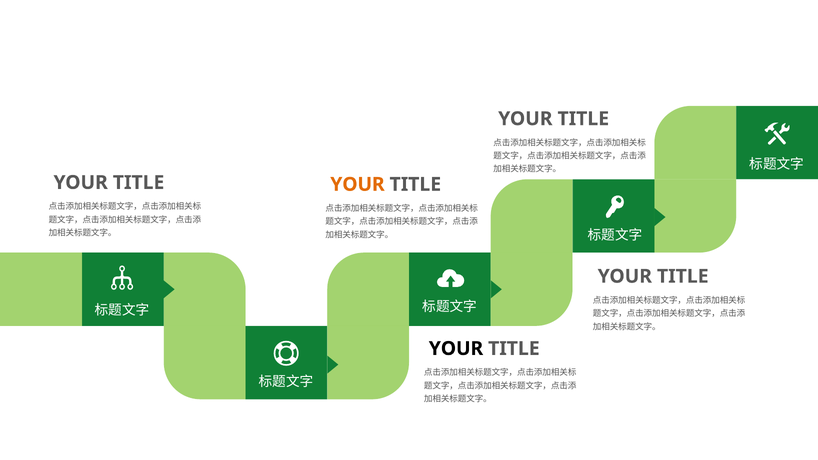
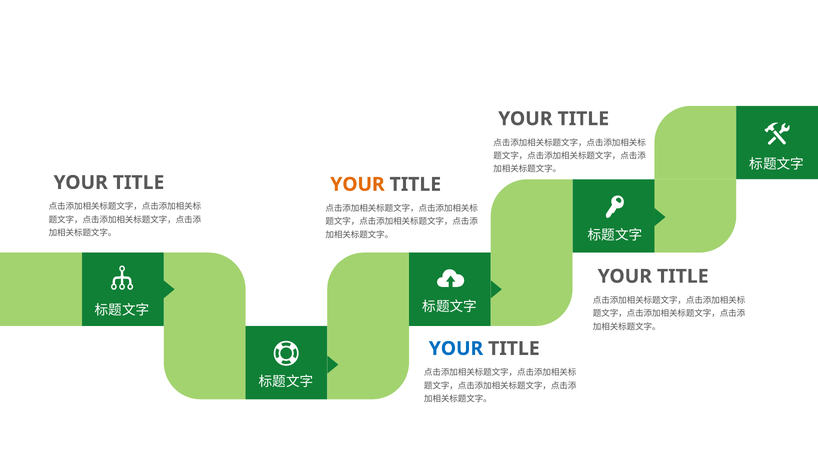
YOUR colour: black -> blue (456, 349)
